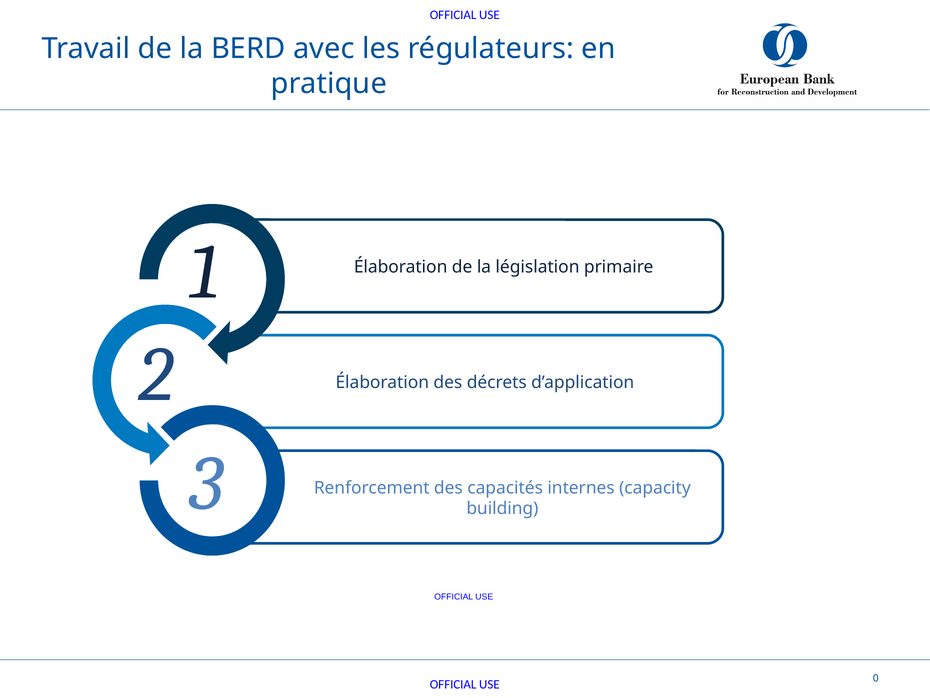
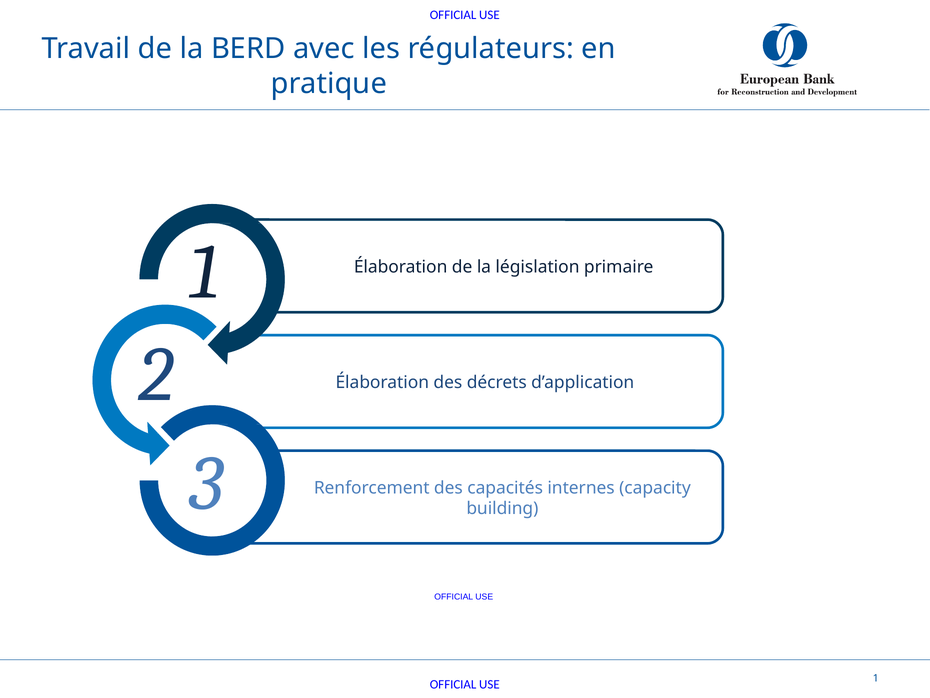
USE 0: 0 -> 1 (876, 678)
